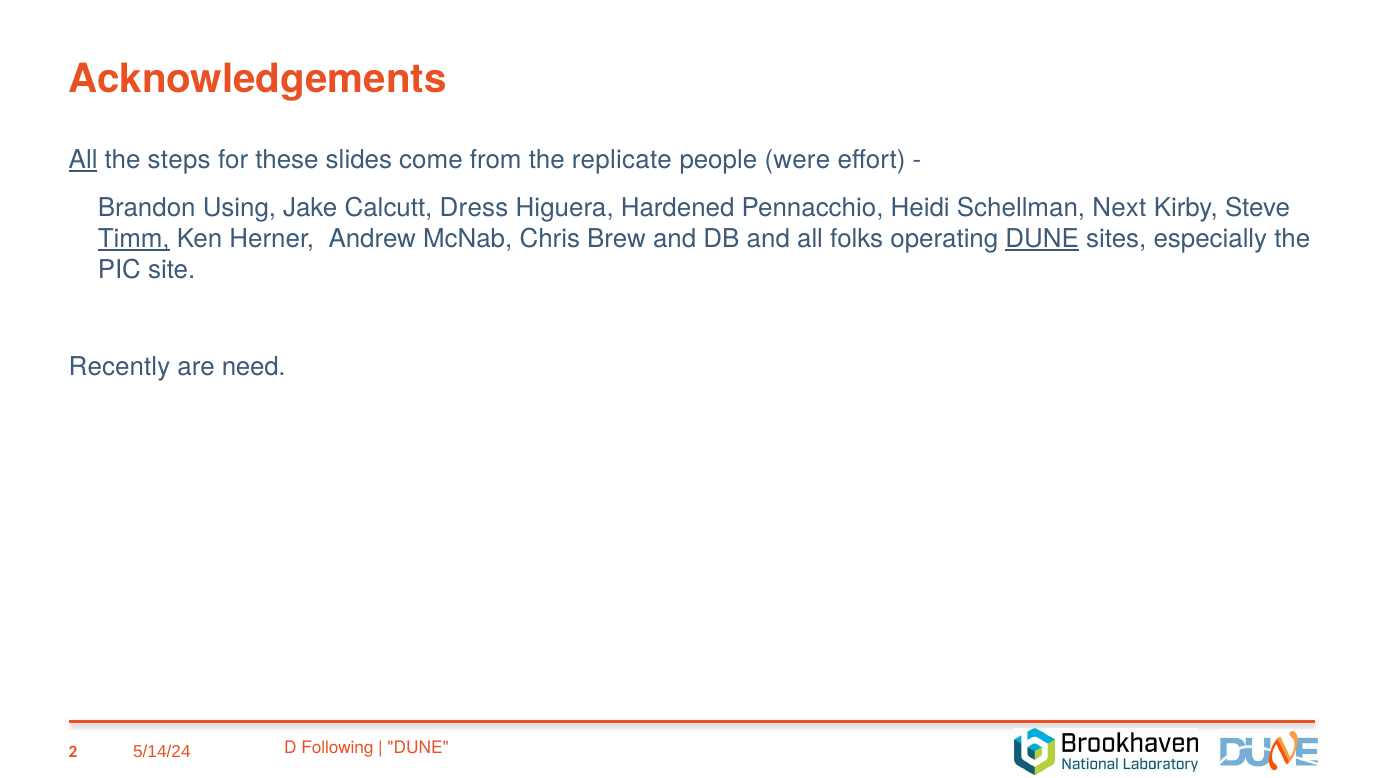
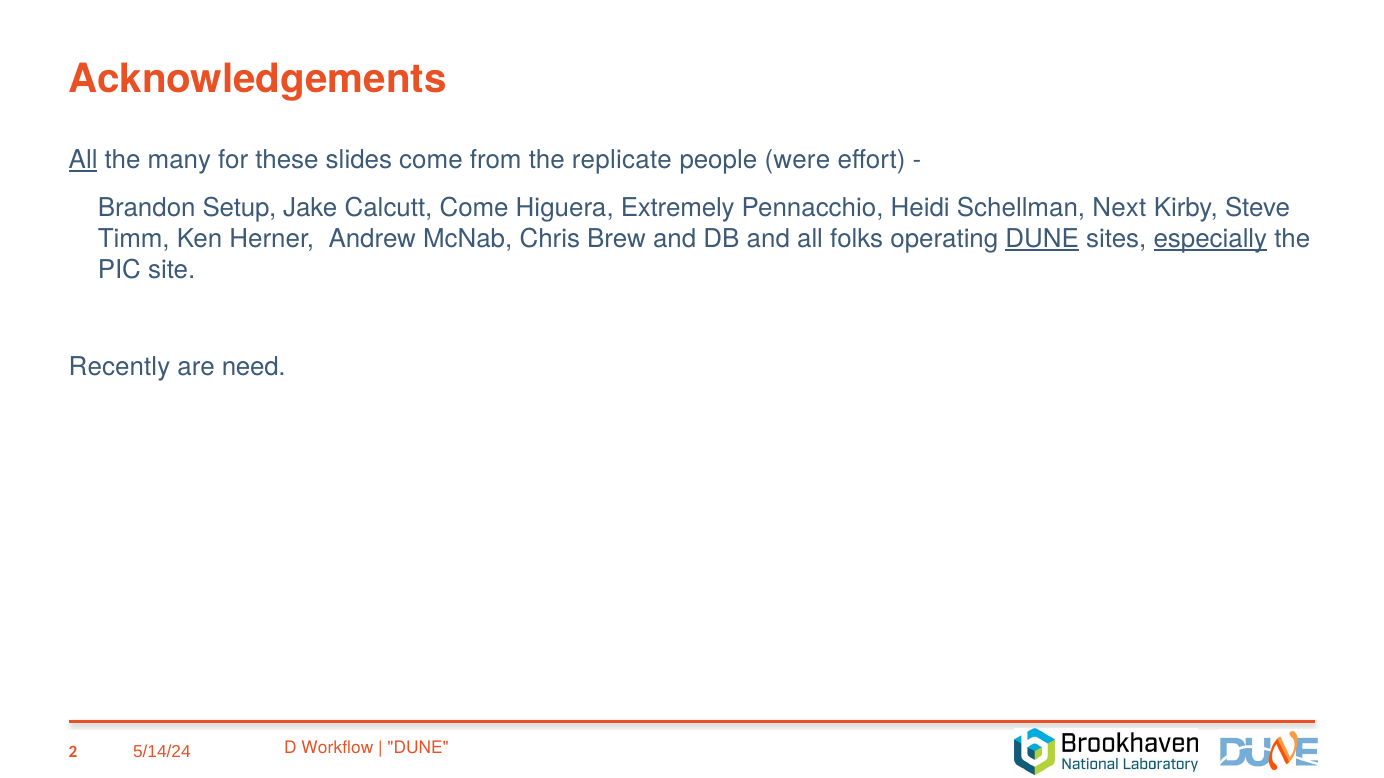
steps: steps -> many (179, 160)
Using: Using -> Setup (240, 208)
Calcutt Dress: Dress -> Come (474, 208)
Hardened: Hardened -> Extremely (678, 208)
Timm underline: present -> none (134, 239)
especially underline: none -> present (1210, 239)
Following: Following -> Workflow (337, 748)
